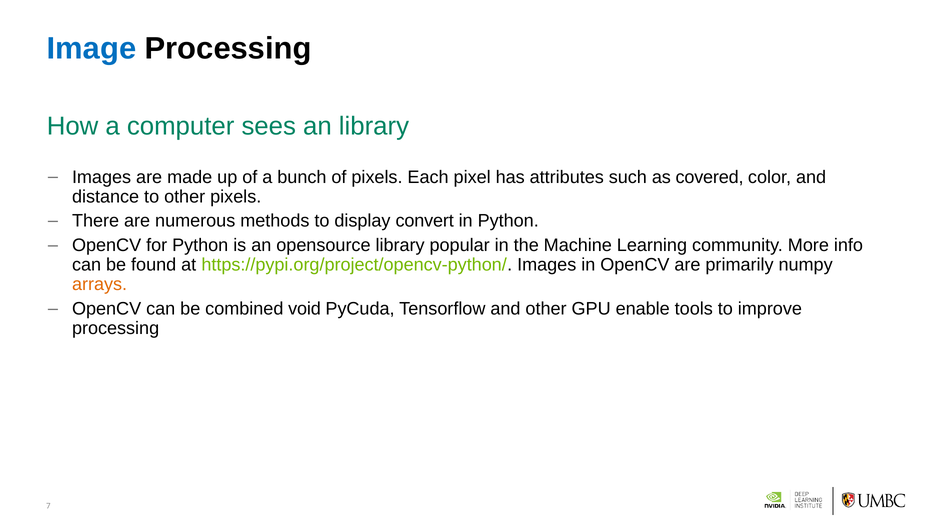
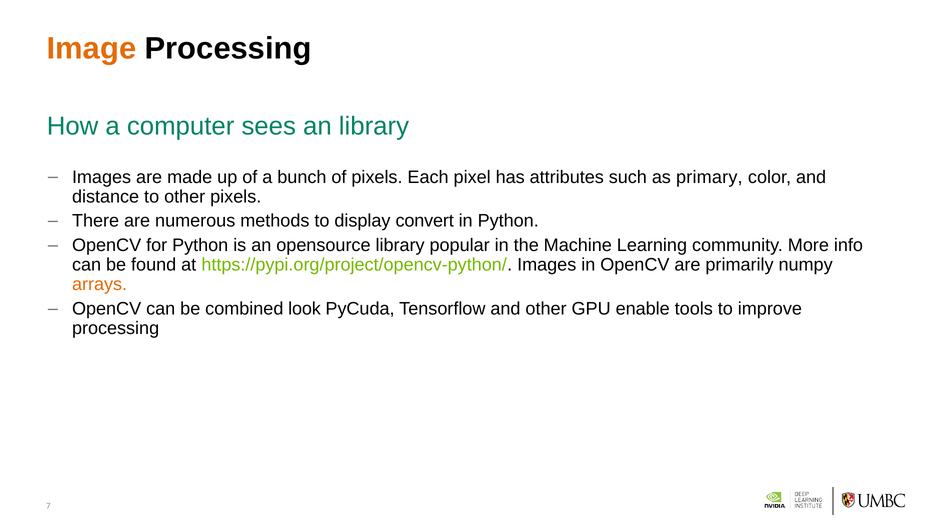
Image colour: blue -> orange (92, 48)
covered: covered -> primary (709, 177)
void: void -> look (305, 309)
